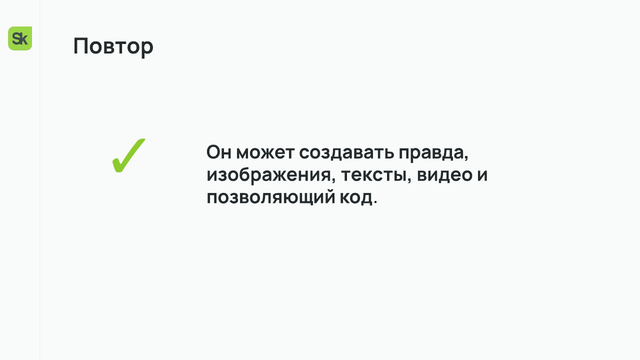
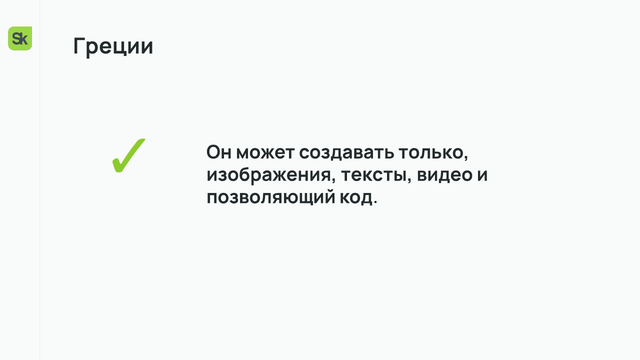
Повтор: Повтор -> Греции (113, 46)
правда: правда -> только (434, 152)
